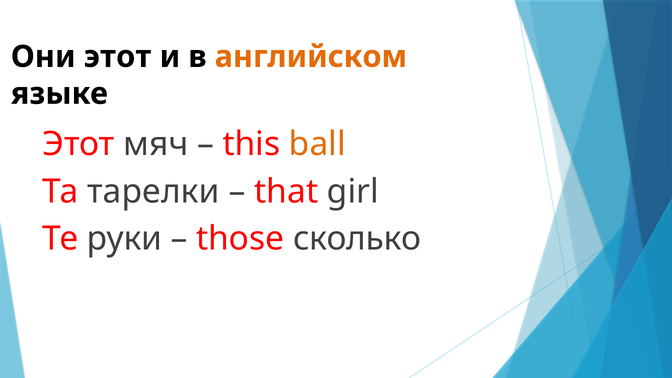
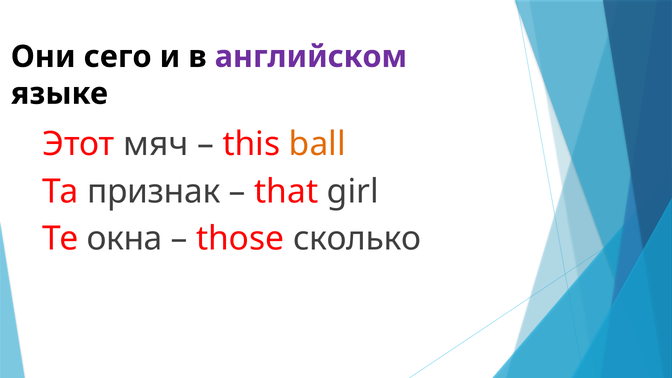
Они этот: этот -> сего (118, 57)
английском colour: orange -> purple (311, 57)
тарелки: тарелки -> признак (154, 191)
руки: руки -> окна (125, 239)
